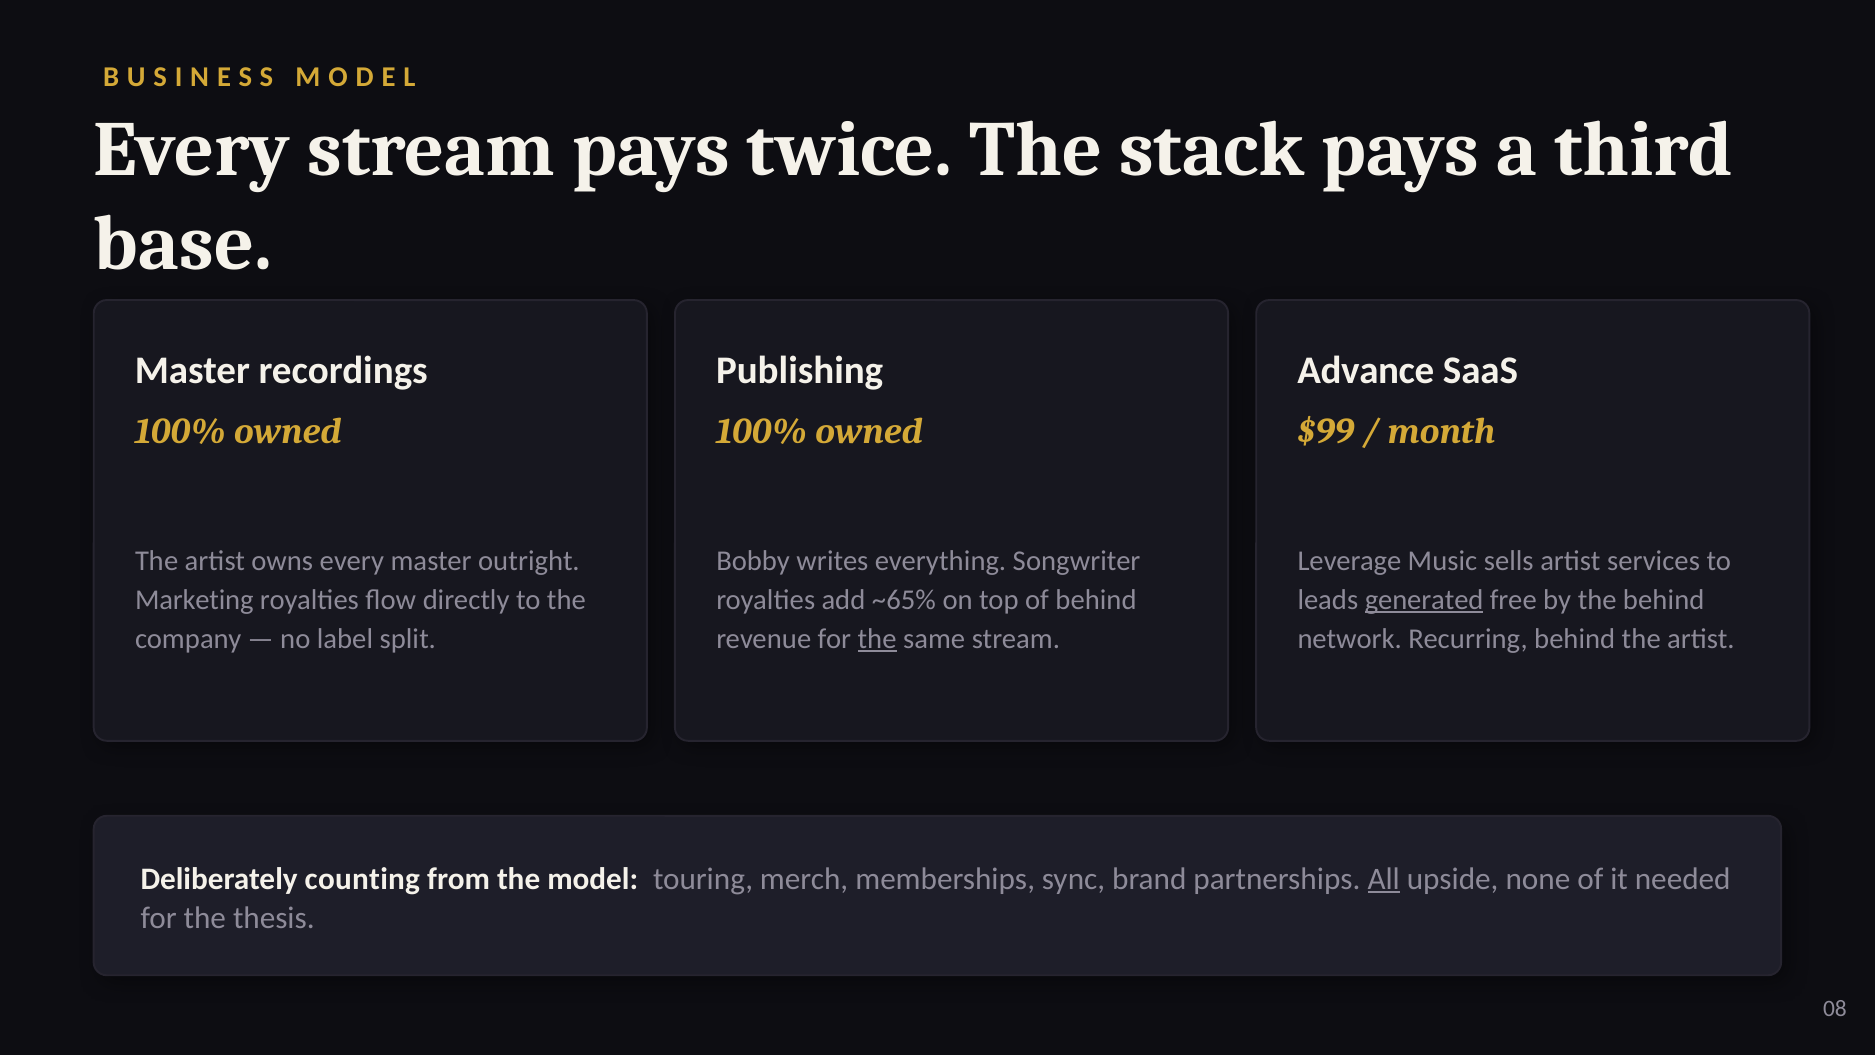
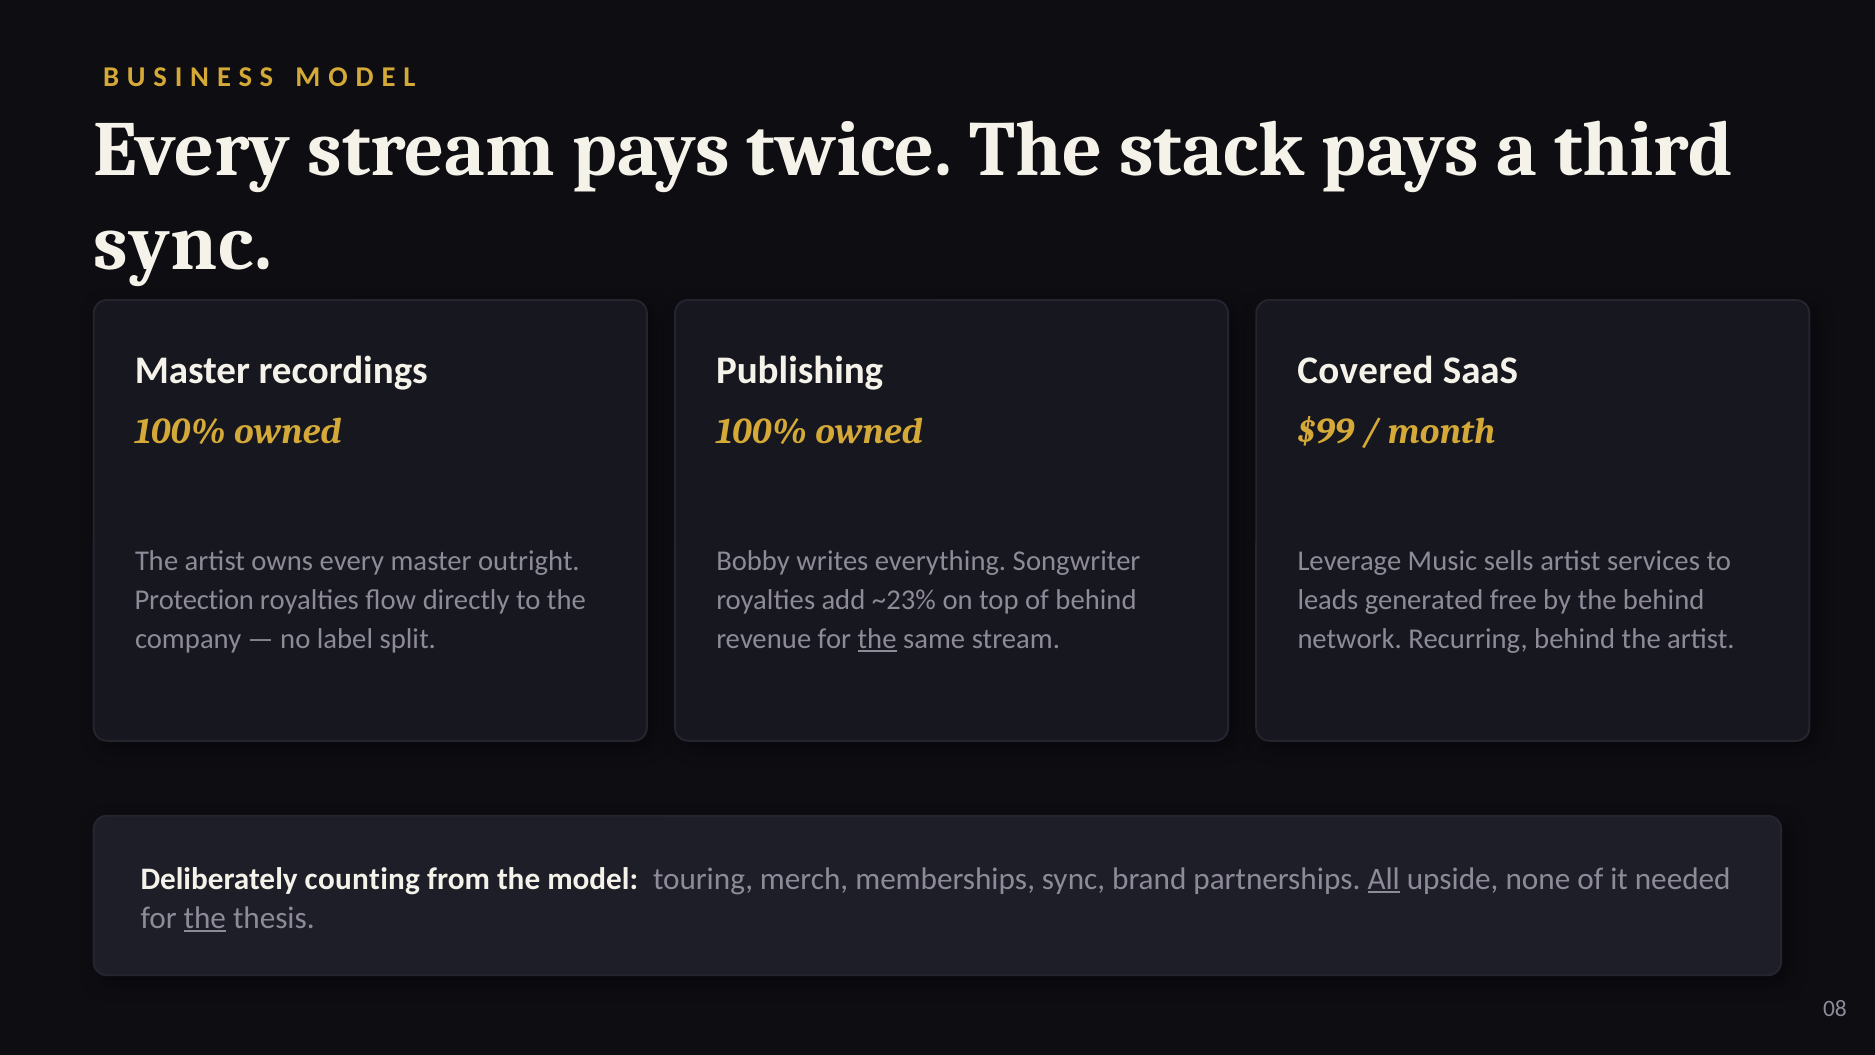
base: base -> sync (183, 244)
Advance: Advance -> Covered (1365, 370)
Marketing: Marketing -> Protection (194, 600)
~65%: ~65% -> ~23% (904, 600)
generated underline: present -> none (1424, 600)
the underline: none -> present (205, 918)
